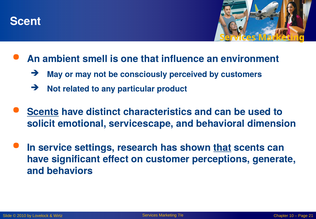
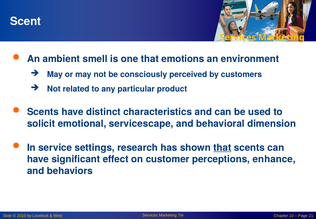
influence: influence -> emotions (183, 59)
Scents underline: present -> none (43, 112)
generate: generate -> enhance (274, 159)
